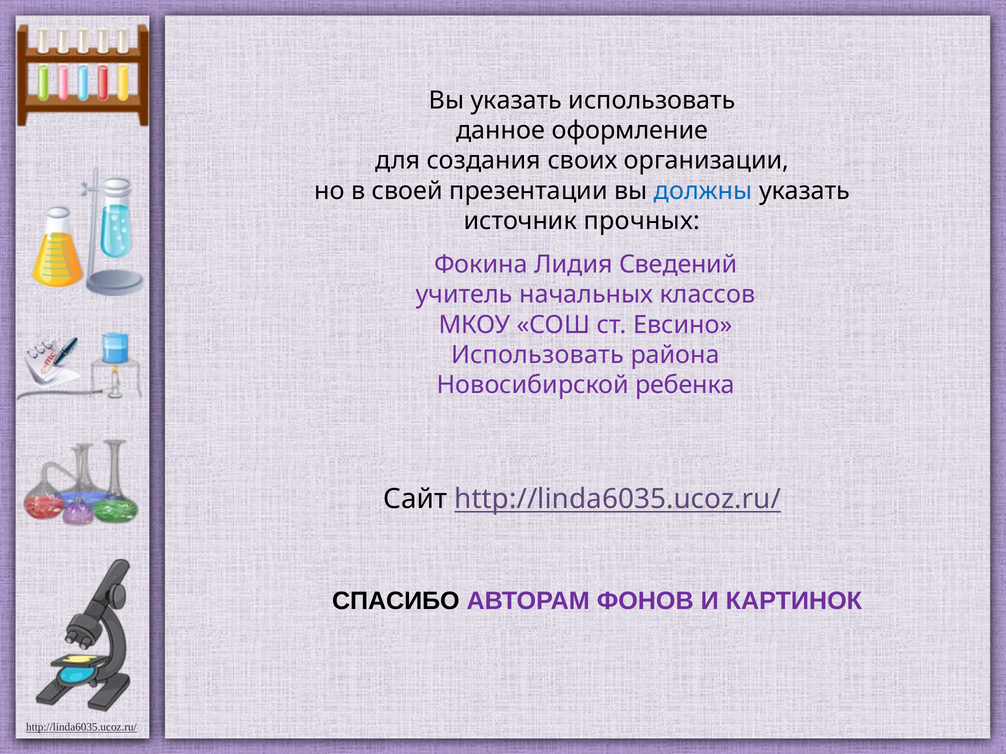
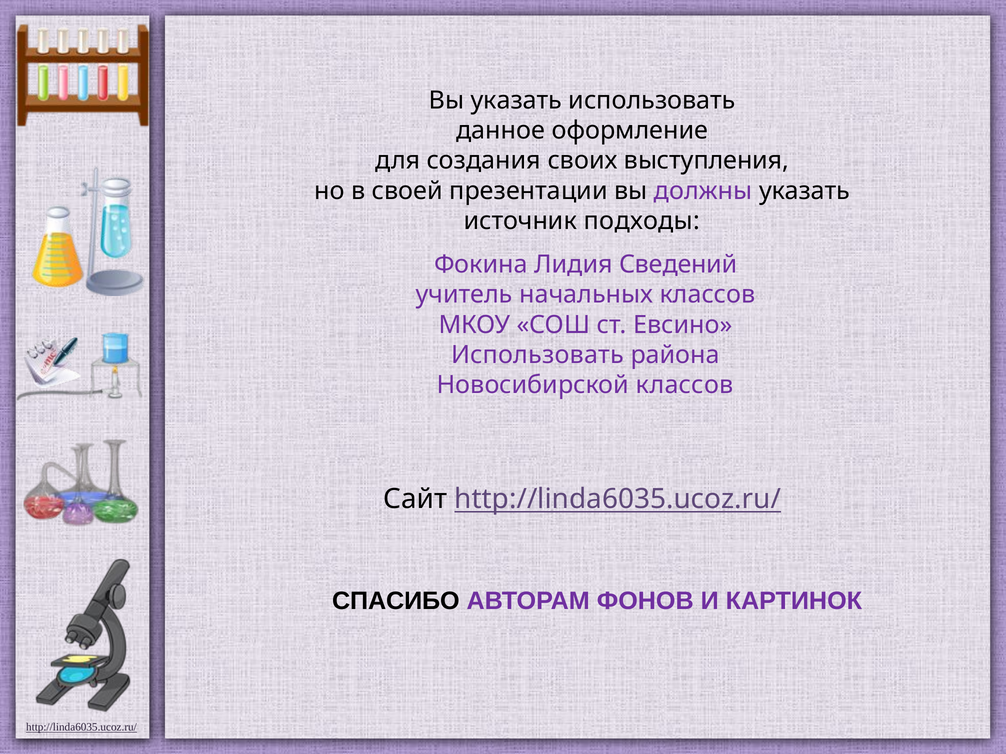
организации: организации -> выступления (706, 161)
должны colour: blue -> purple (703, 191)
прочных: прочных -> подходы (642, 221)
Новосибирской ребенка: ребенка -> классов (685, 385)
